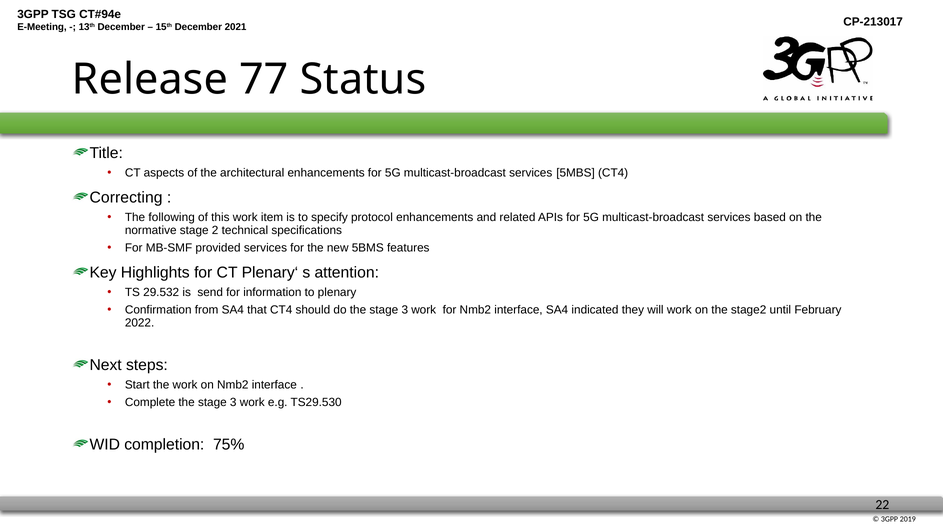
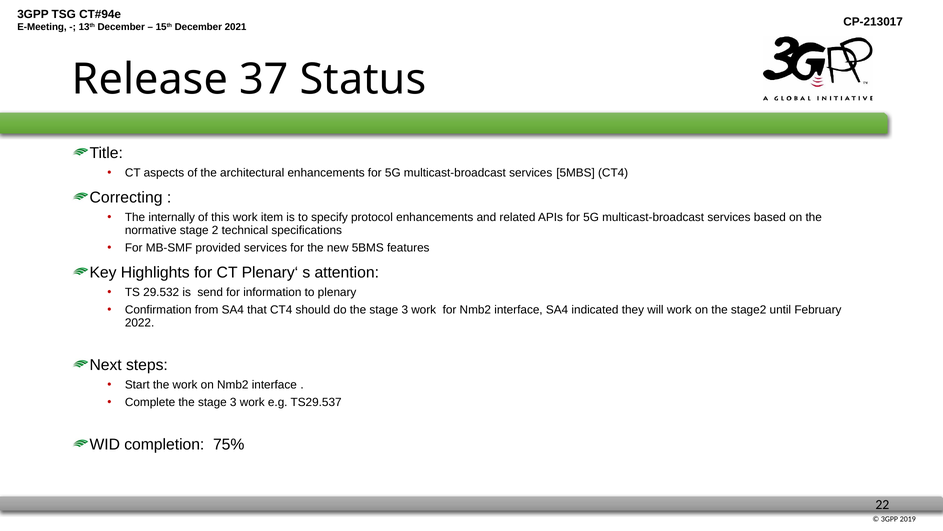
77: 77 -> 37 (264, 79)
following: following -> internally (172, 217)
TS29.530: TS29.530 -> TS29.537 (316, 402)
